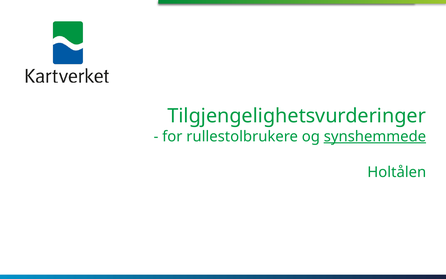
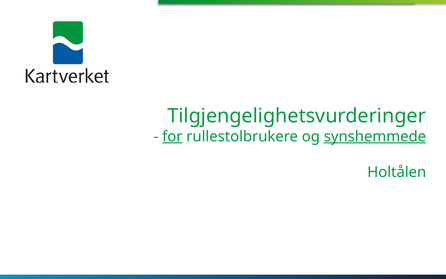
for underline: none -> present (172, 136)
